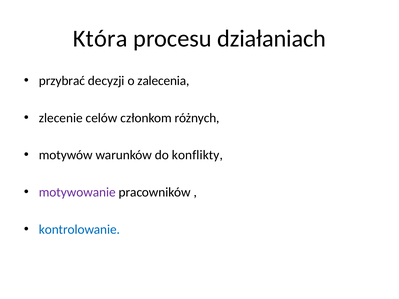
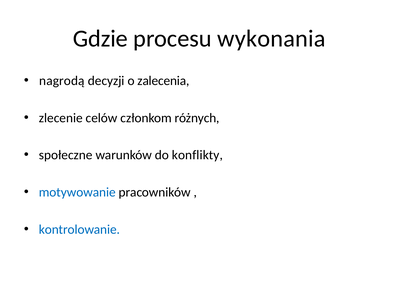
Która: Która -> Gdzie (100, 39)
działaniach: działaniach -> wykonania (271, 39)
przybrać: przybrać -> nagrodą (62, 81)
motywów: motywów -> społeczne (66, 155)
motywowanie colour: purple -> blue (77, 192)
